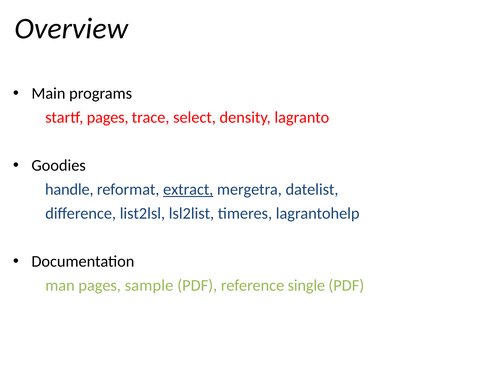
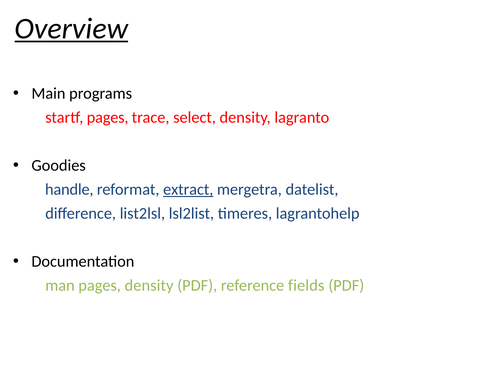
Overview underline: none -> present (71, 29)
pages sample: sample -> density (149, 285)
single: single -> fields (306, 285)
